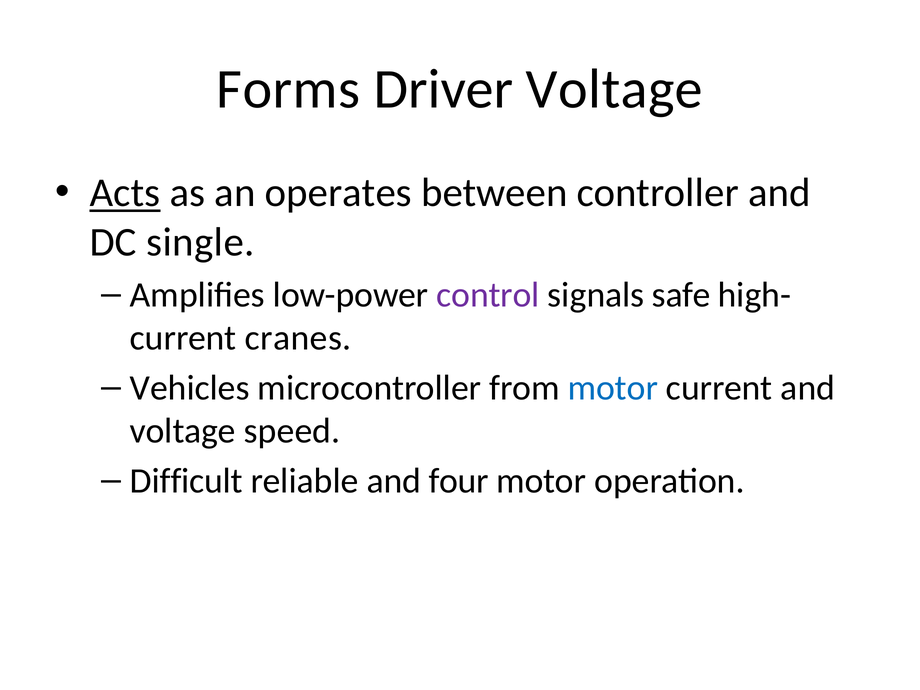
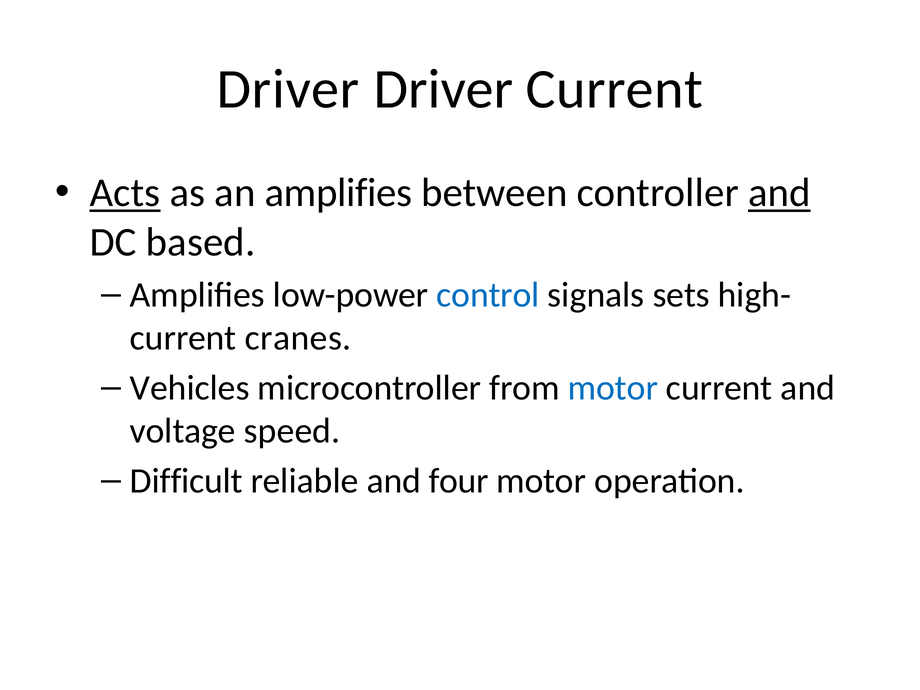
Forms: Forms -> Driver (288, 89)
Driver Voltage: Voltage -> Current (614, 89)
an operates: operates -> amplifies (338, 193)
and underline: none -> present (779, 193)
single: single -> based (201, 242)
control colour: purple -> blue (488, 295)
safe: safe -> sets (681, 295)
